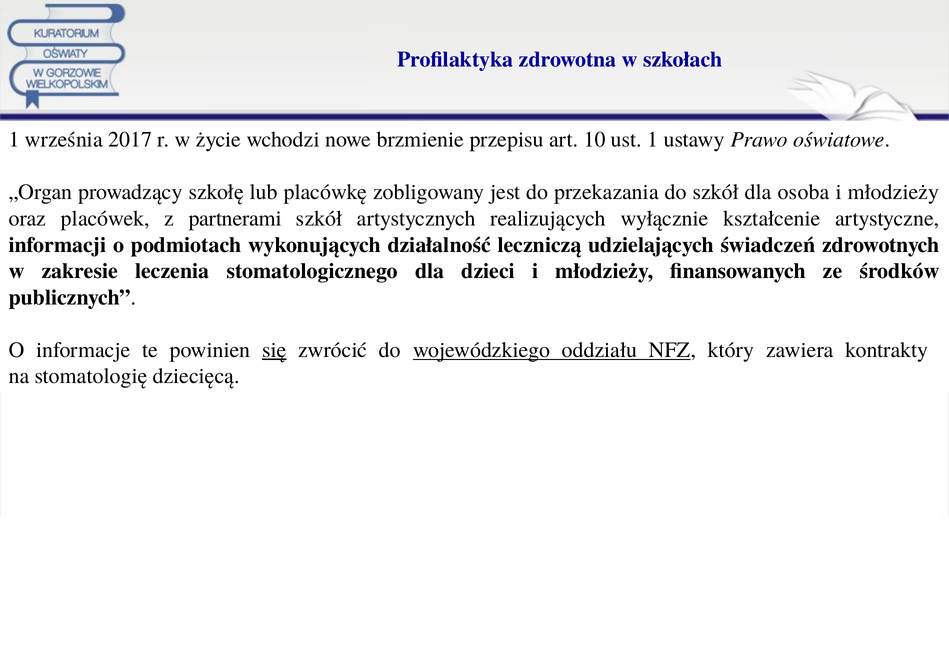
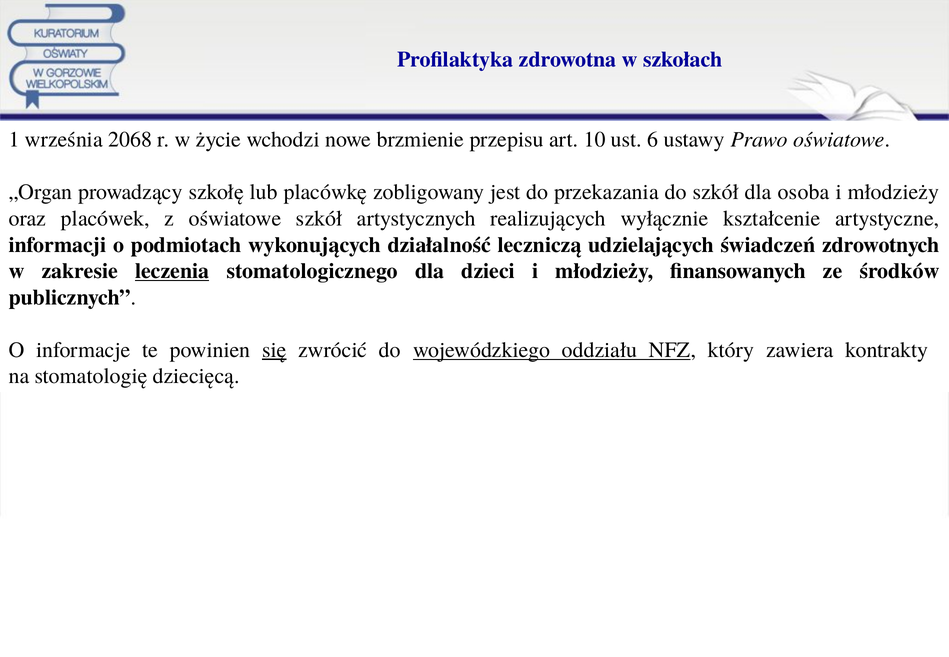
2017: 2017 -> 2068 (130, 140)
ust 1: 1 -> 6 (653, 140)
z partnerami: partnerami -> oświatowe (235, 219)
leczenia underline: none -> present (172, 271)
